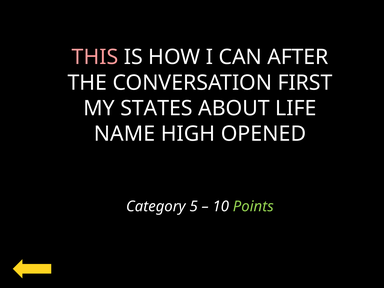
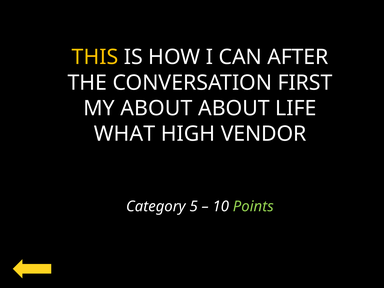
THIS colour: pink -> yellow (95, 57)
MY STATES: STATES -> ABOUT (156, 108)
NAME: NAME -> WHAT (125, 134)
OPENED: OPENED -> VENDOR (264, 134)
